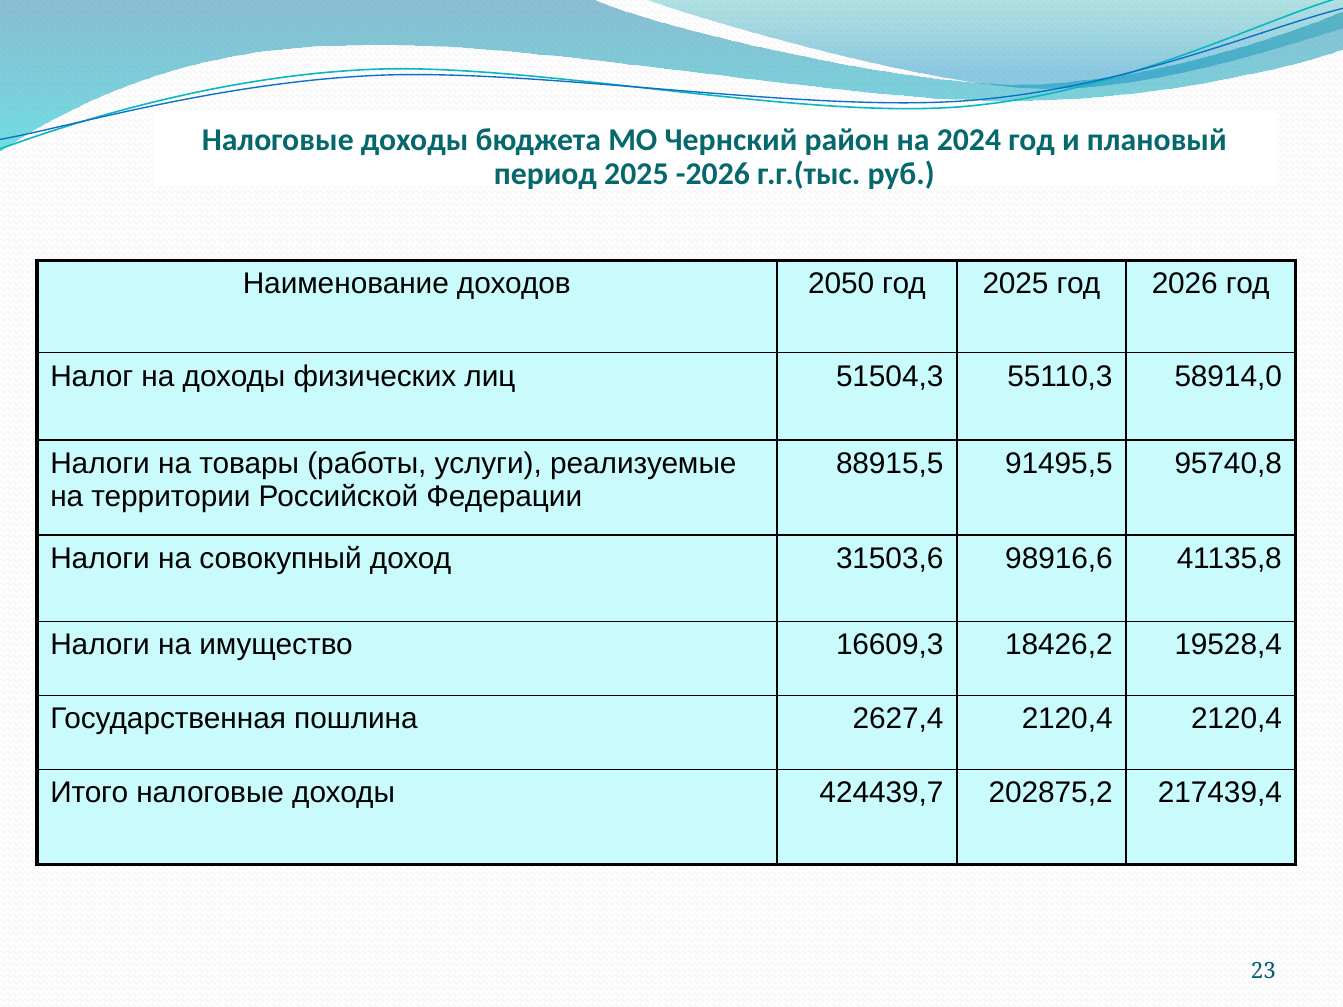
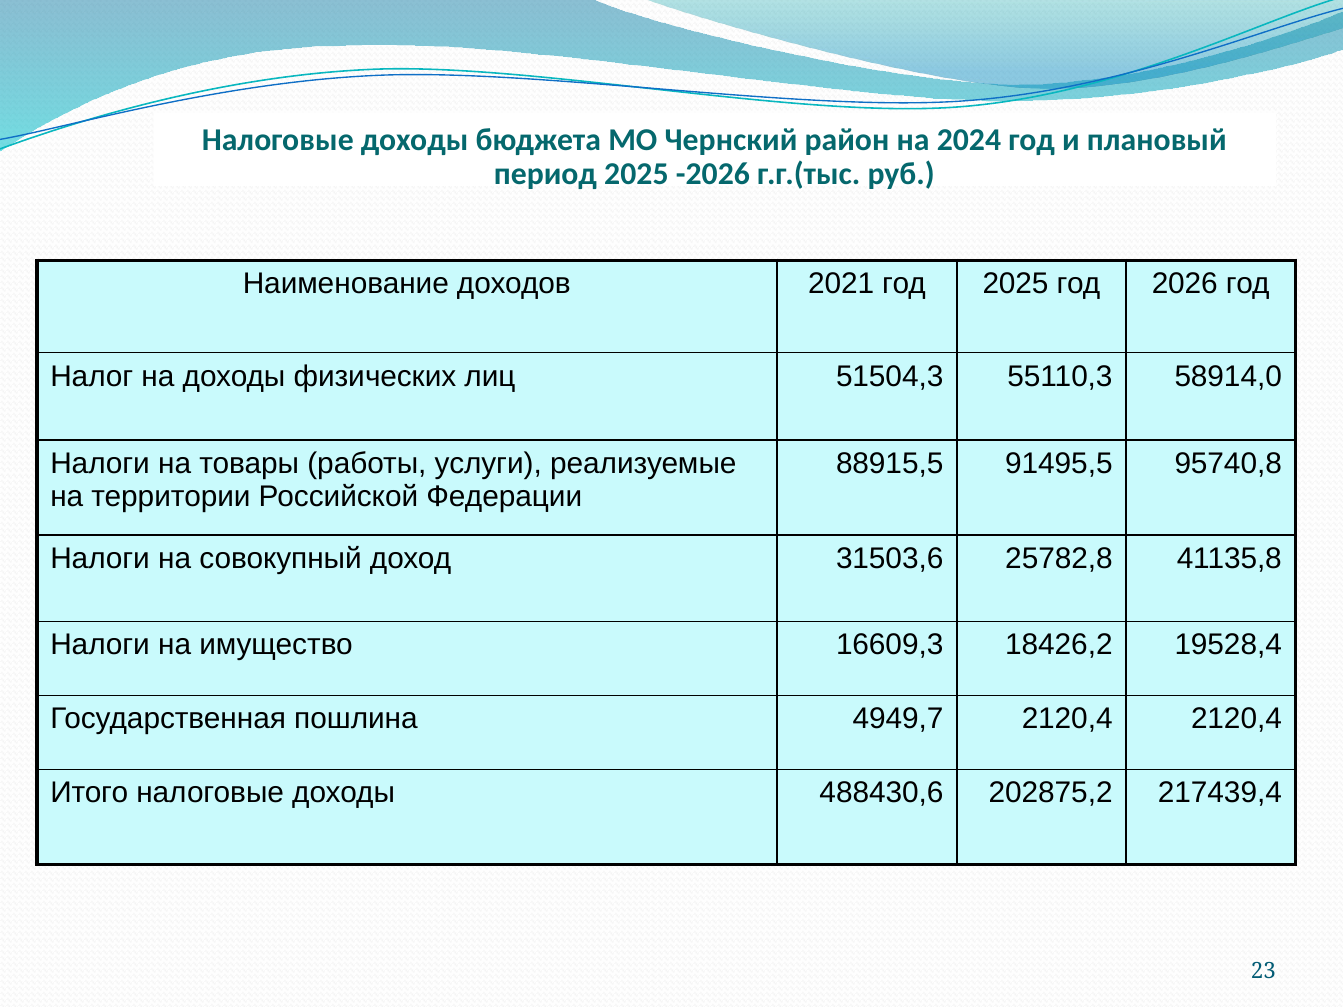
2050: 2050 -> 2021 (841, 284)
98916,6: 98916,6 -> 25782,8 (1059, 559)
2627,4: 2627,4 -> 4949,7 (898, 719)
424439,7: 424439,7 -> 488430,6 (881, 793)
